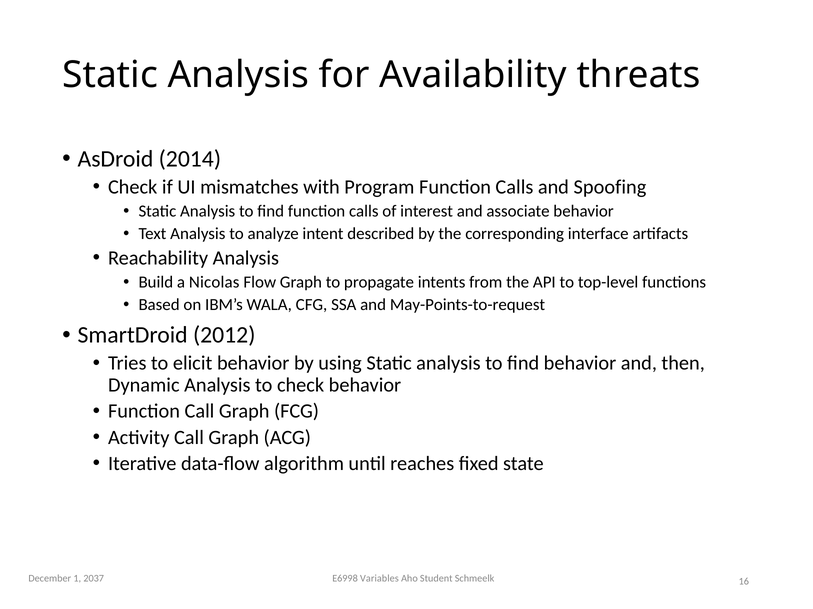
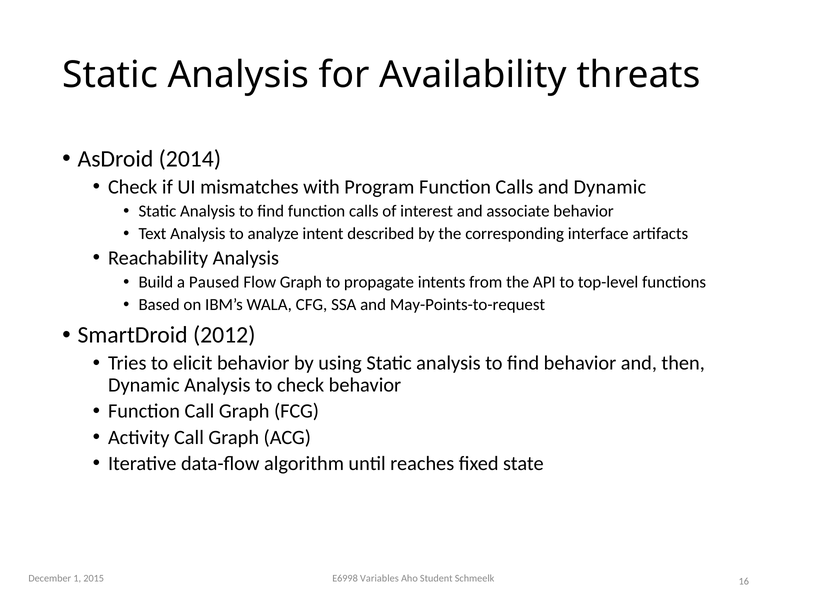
and Spoofing: Spoofing -> Dynamic (610, 187)
Nicolas: Nicolas -> Paused (214, 283)
2037: 2037 -> 2015 (94, 579)
